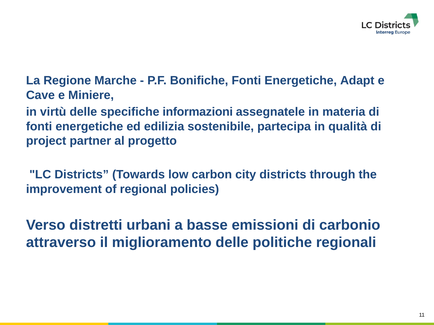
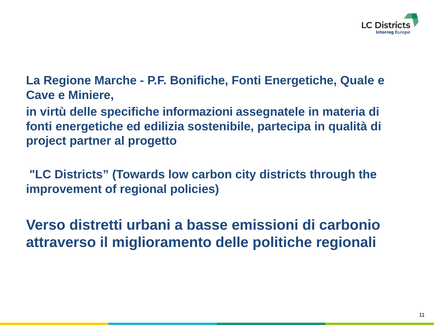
Adapt: Adapt -> Quale (357, 81)
